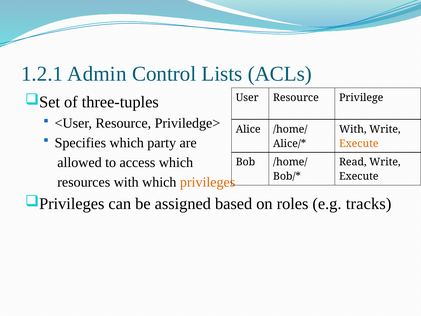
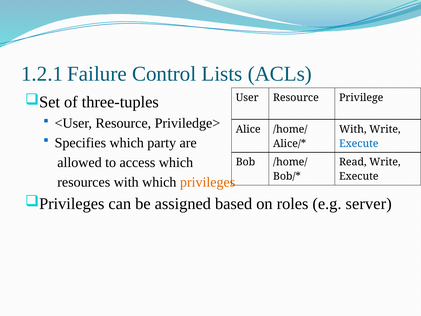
Admin: Admin -> Failure (97, 74)
Execute colour: orange -> blue (359, 143)
tracks: tracks -> server (369, 204)
